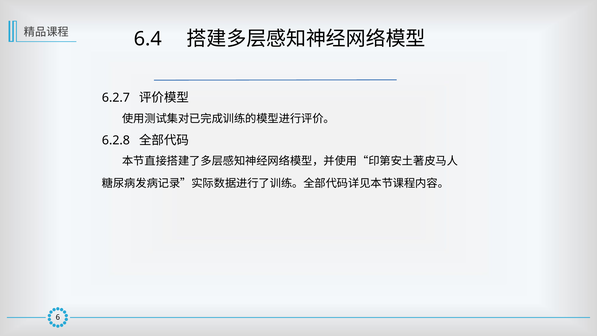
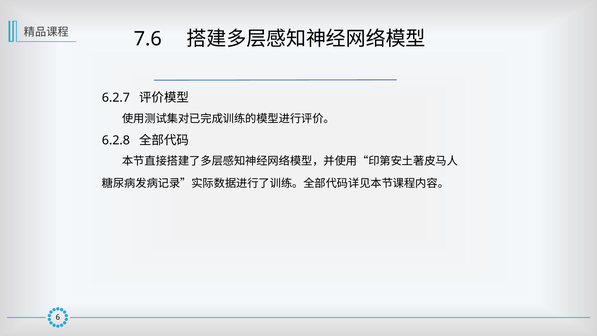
6.4: 6.4 -> 7.6 (148, 39)
